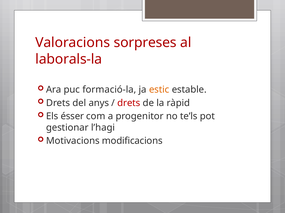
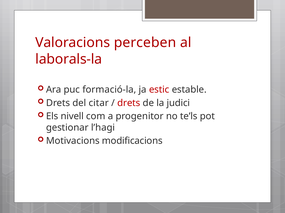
sorpreses: sorpreses -> perceben (145, 43)
estic colour: orange -> red (159, 90)
anys: anys -> citar (99, 103)
ràpid: ràpid -> judici (178, 103)
ésser: ésser -> nivell (72, 117)
